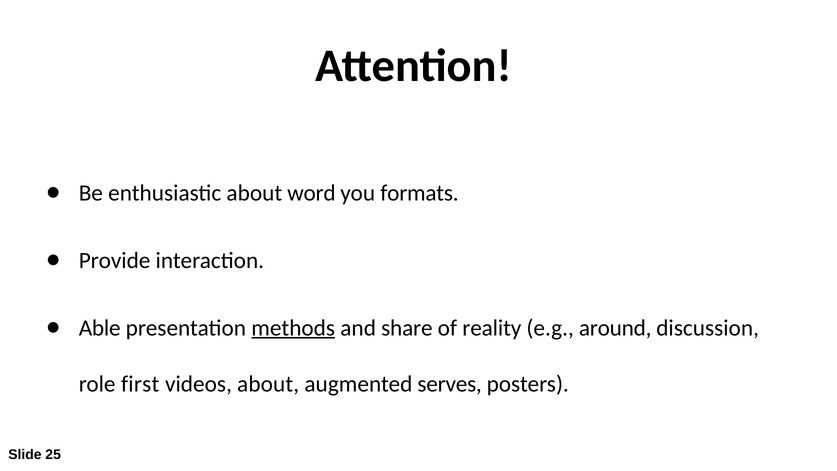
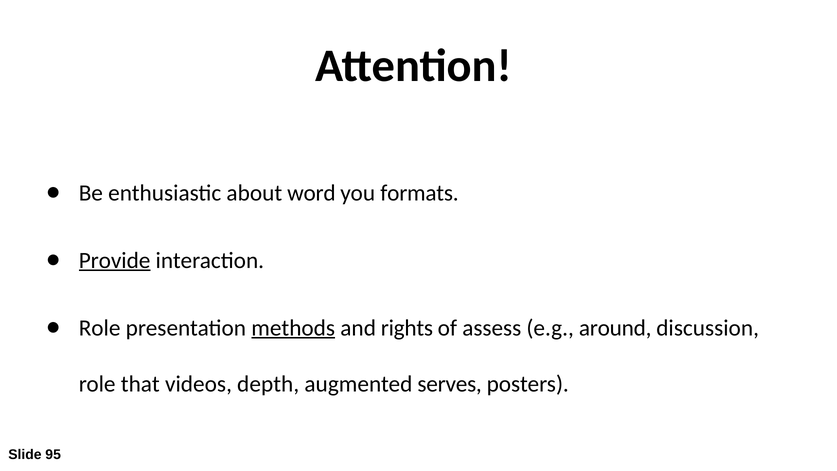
Provide underline: none -> present (115, 260)
Able: Able -> Role (100, 328)
share: share -> rights (407, 328)
reality: reality -> assess (492, 328)
first: first -> that (140, 384)
videos about: about -> depth (268, 384)
25: 25 -> 95 (53, 455)
